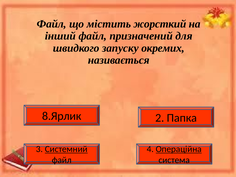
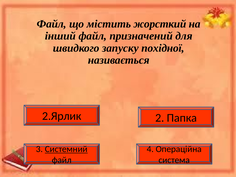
окремих: окремих -> похідної (163, 48)
8.Ярлик: 8.Ярлик -> 2.Ярлик (62, 116)
Операційна underline: present -> none (179, 149)
